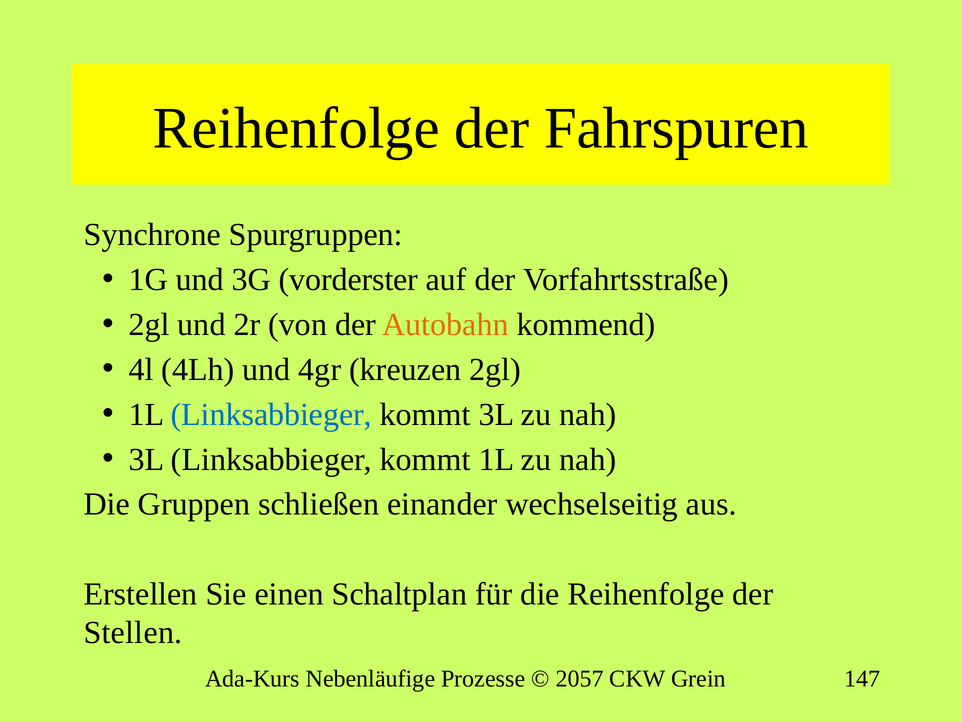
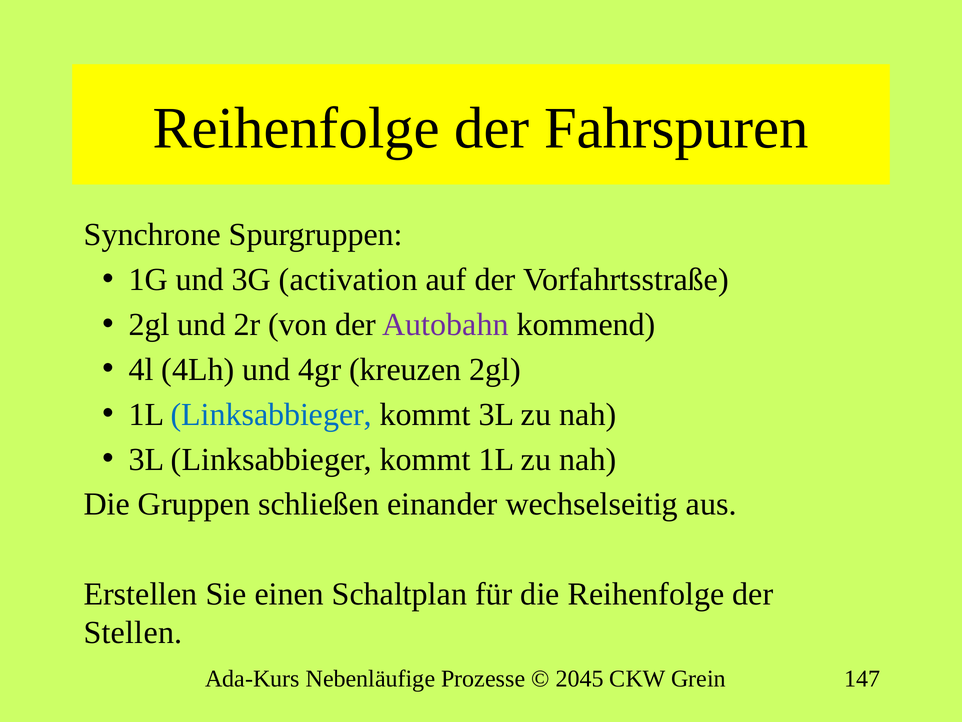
vorderster: vorderster -> activation (348, 280)
Autobahn colour: orange -> purple (445, 324)
2057: 2057 -> 2045 (580, 678)
